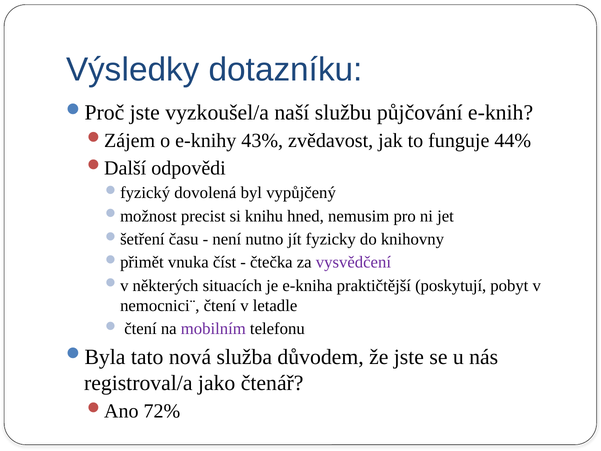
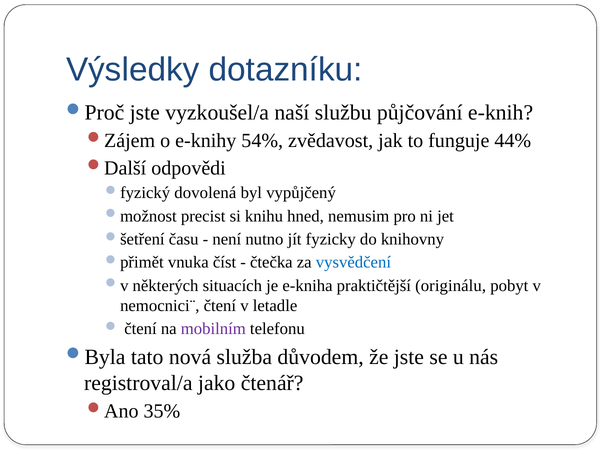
43%: 43% -> 54% (262, 141)
vysvědčení colour: purple -> blue (353, 262)
poskytují: poskytují -> originálu (451, 285)
72%: 72% -> 35% (162, 411)
